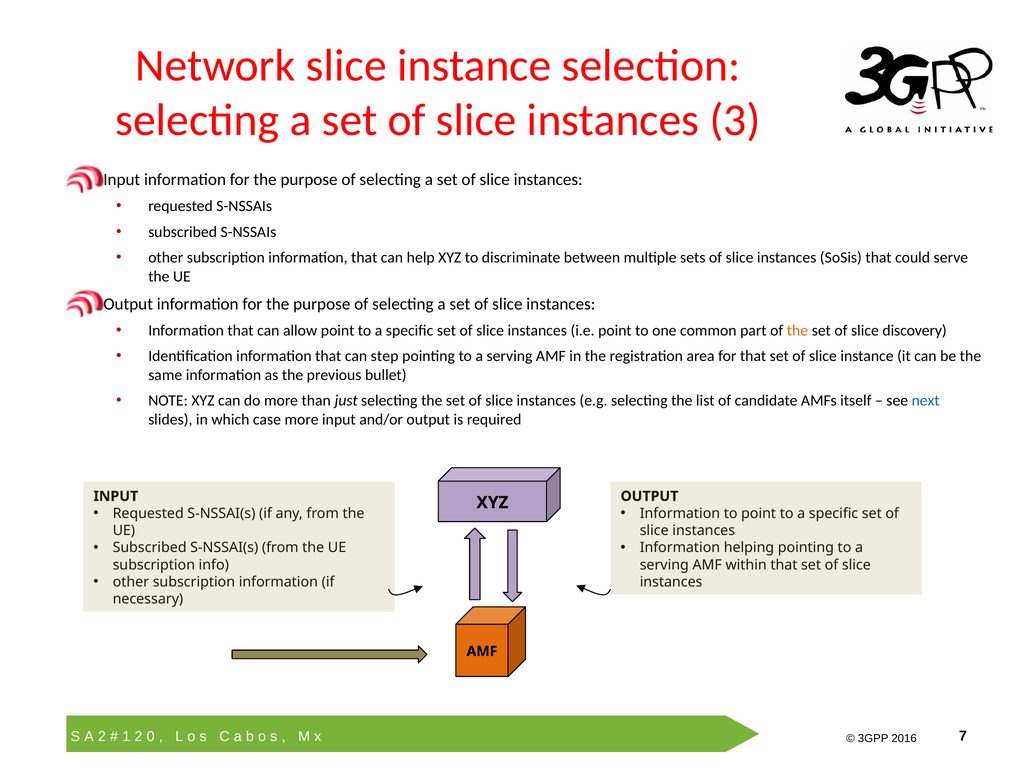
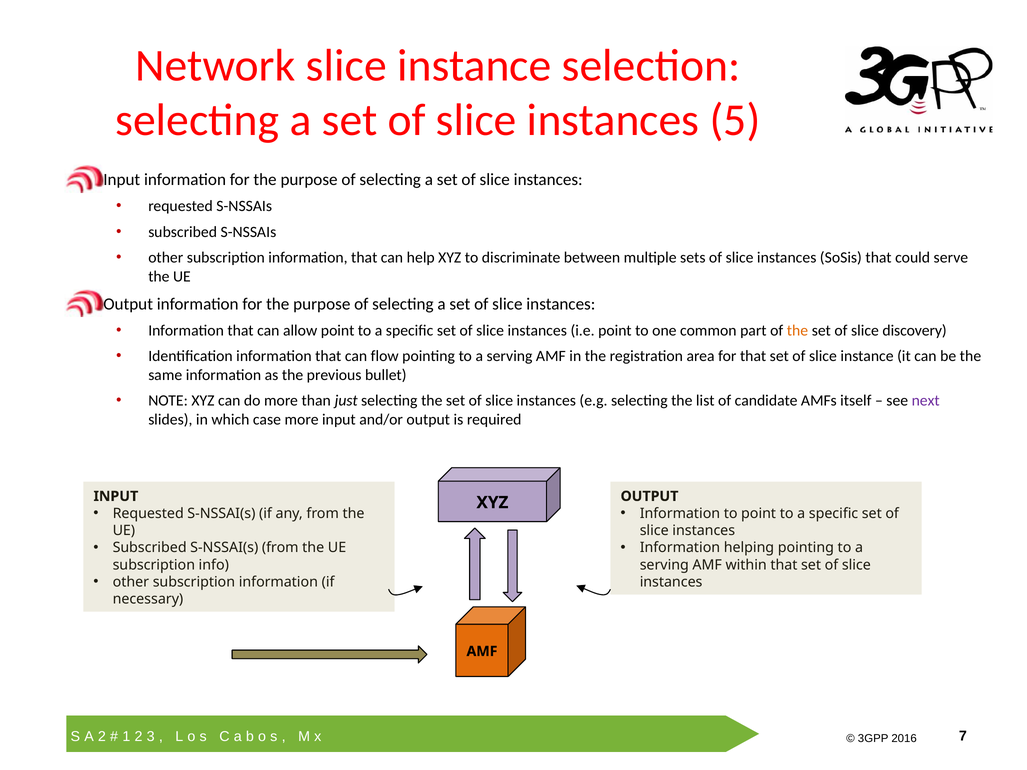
3: 3 -> 5 (735, 120)
step: step -> flow (385, 356)
next colour: blue -> purple (926, 401)
0: 0 -> 3 (151, 737)
